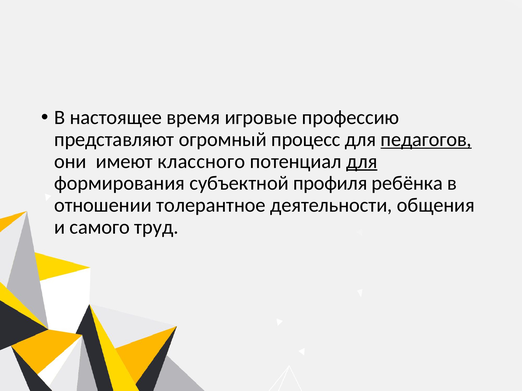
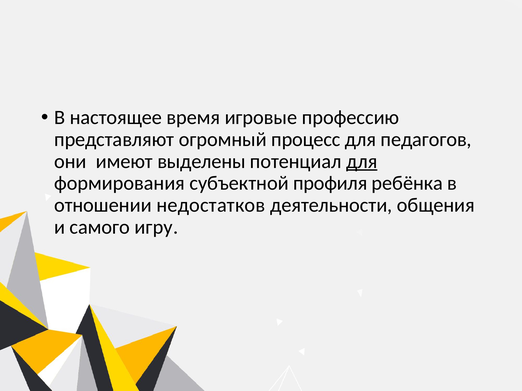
педагогов underline: present -> none (426, 140)
классного: классного -> выделены (201, 162)
толерантное: толерантное -> недостатков (211, 205)
труд: труд -> игру (156, 227)
